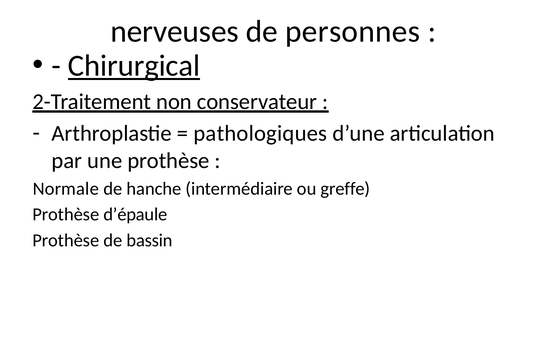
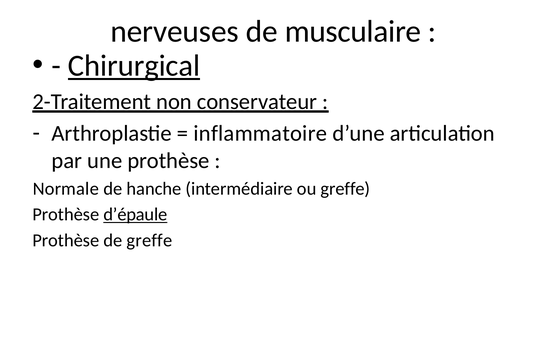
personnes: personnes -> musculaire (353, 32)
pathologiques: pathologiques -> inflammatoire (260, 133)
d’épaule underline: none -> present (135, 215)
de bassin: bassin -> greffe (149, 240)
